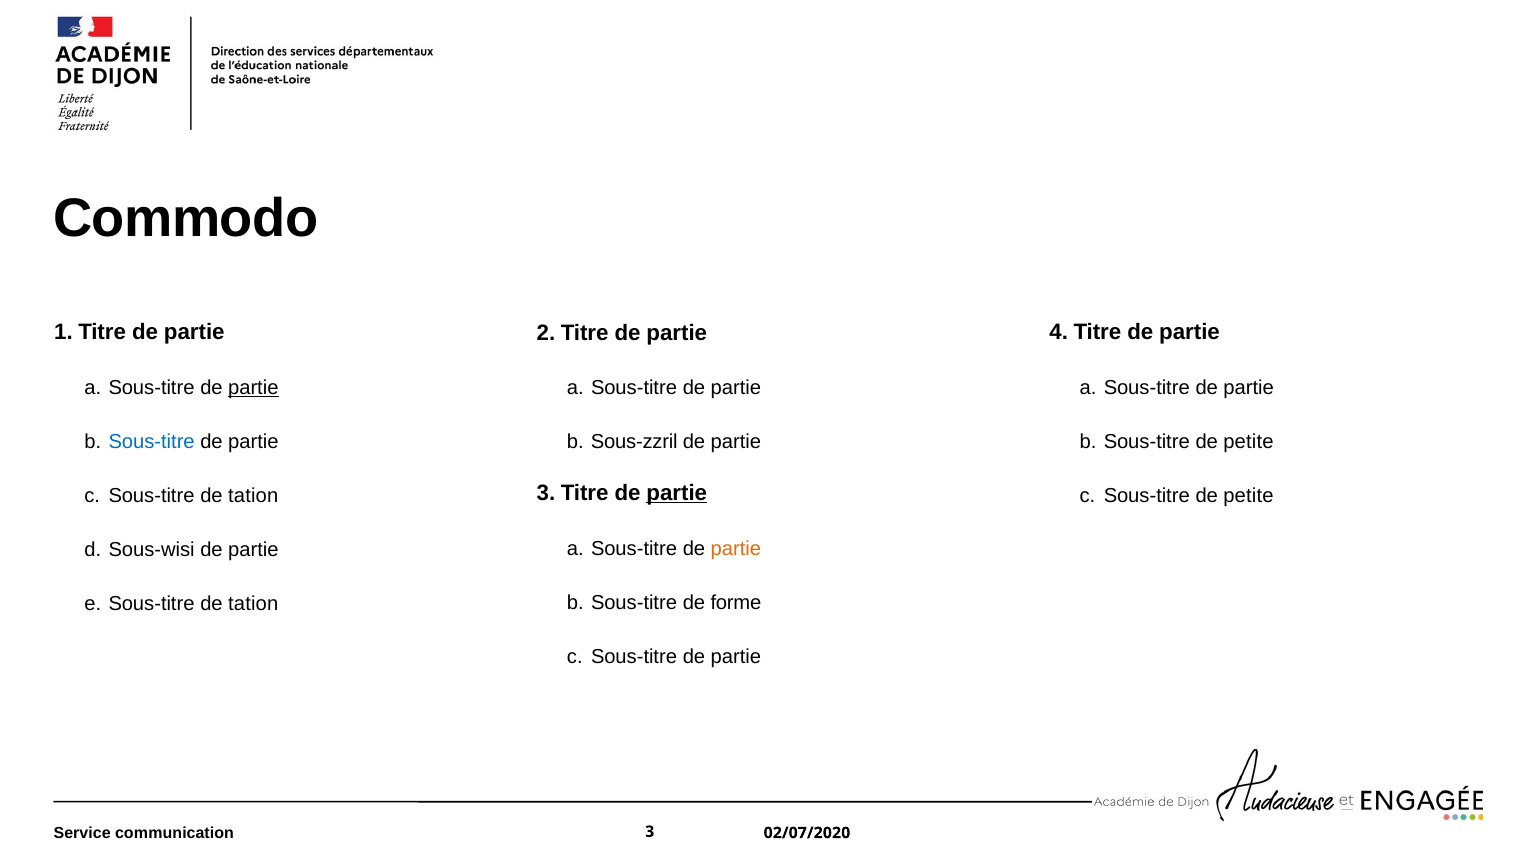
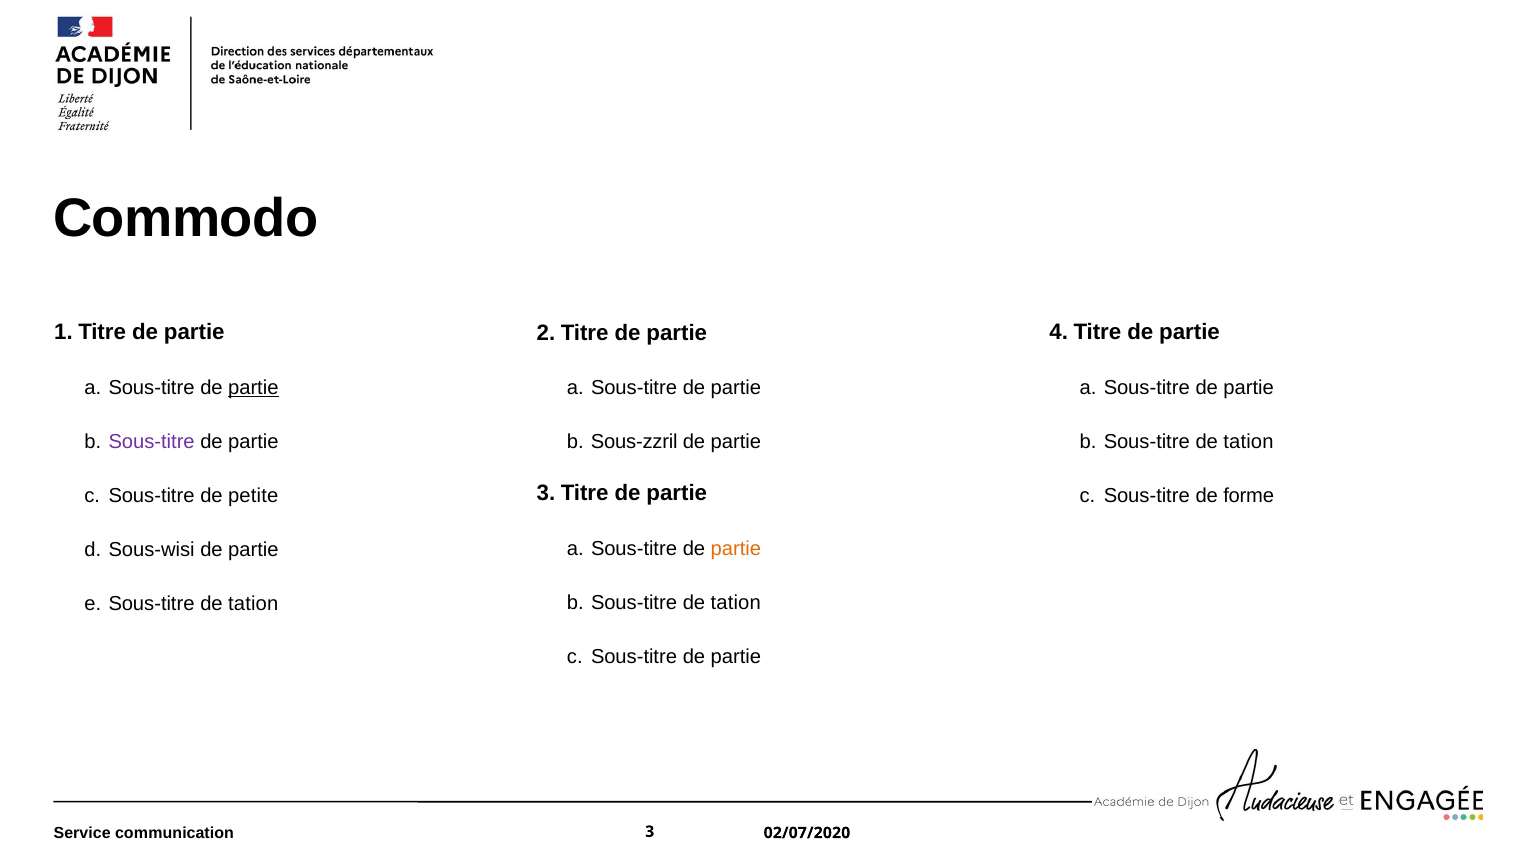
Sous-titre colour: blue -> purple (152, 441)
petite: petite -> tation (1248, 441)
partie underline: present -> none (677, 493)
tation: tation -> petite (253, 495)
petite: petite -> forme (1249, 495)
forme: forme -> tation (736, 602)
